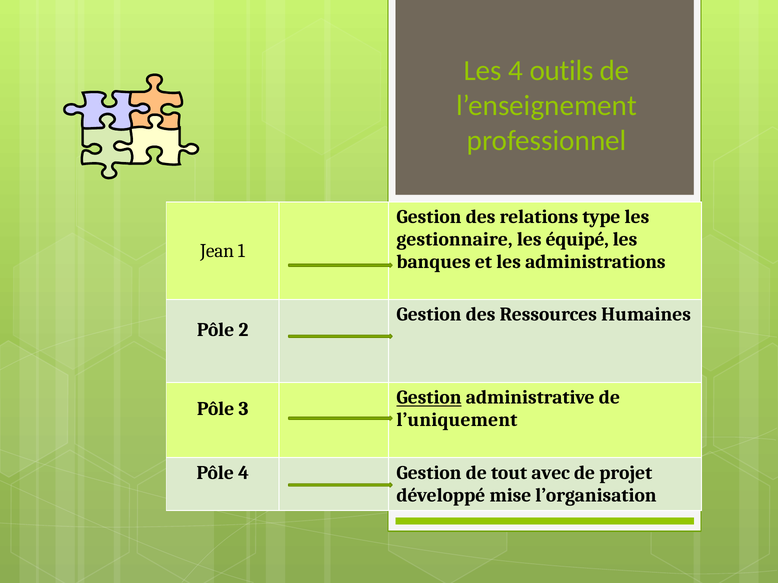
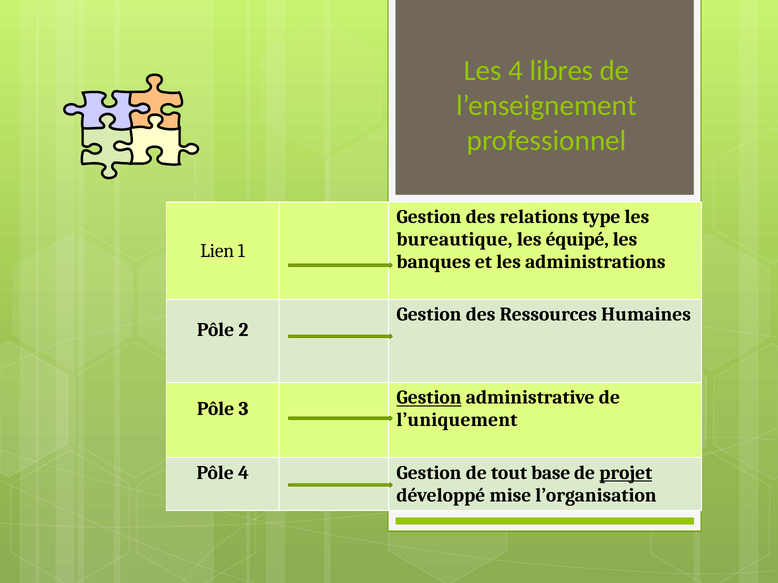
outils: outils -> libres (562, 71)
gestionnaire: gestionnaire -> bureautique (454, 240)
Jean: Jean -> Lien (217, 251)
avec: avec -> base (551, 473)
projet underline: none -> present (626, 473)
